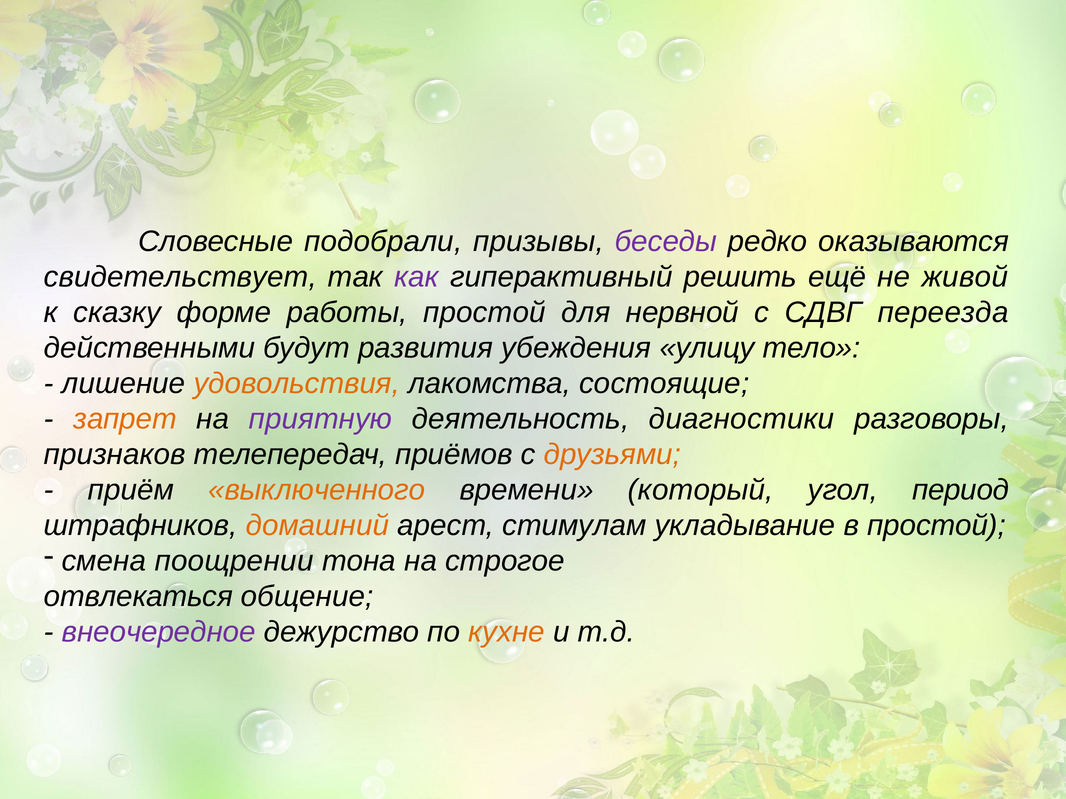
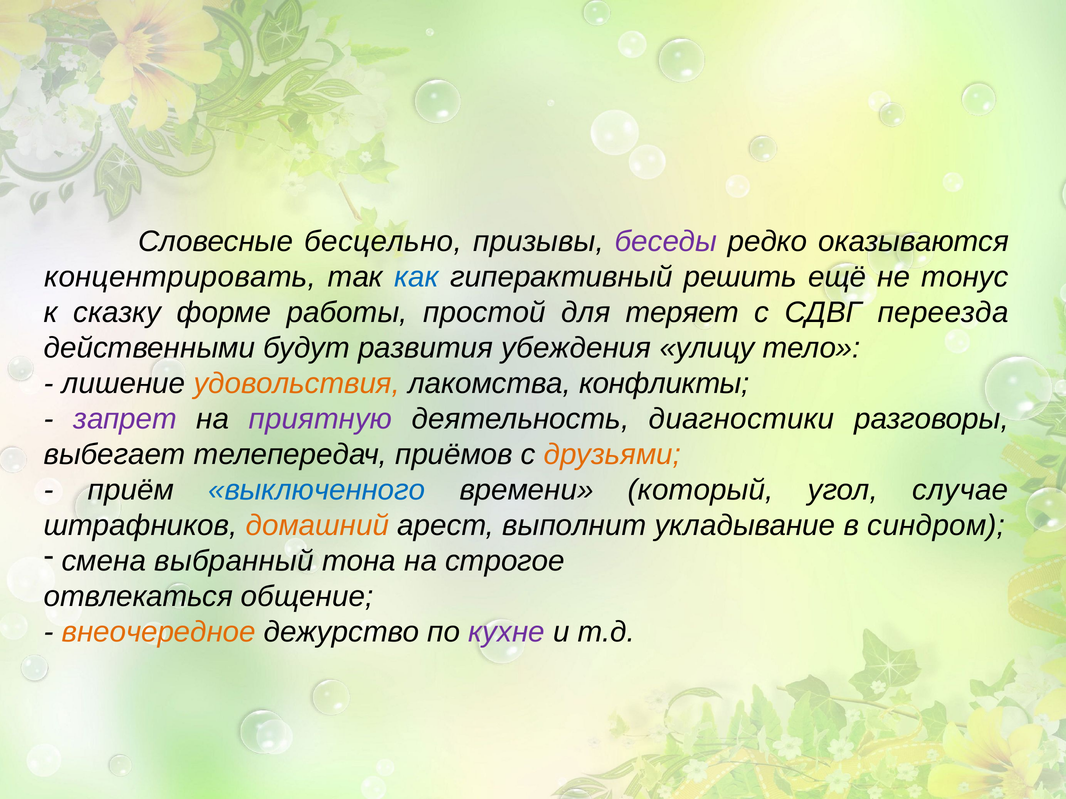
подобрали: подобрали -> бесцельно (383, 242)
свидетельствует: свидетельствует -> концентрировать (180, 277)
как colour: purple -> blue (416, 277)
живой: живой -> тонус (965, 277)
нервной: нервной -> теряет (682, 313)
состоящие: состоящие -> конфликты (664, 384)
запрет colour: orange -> purple (125, 419)
признаков: признаков -> выбегает (115, 455)
выключенного colour: orange -> blue (317, 490)
период: период -> случае (960, 490)
стимулам: стимулам -> выполнит (574, 526)
в простой: простой -> синдром (936, 526)
поощрении: поощрении -> выбранный (234, 561)
внеочередное colour: purple -> orange (159, 633)
кухне colour: orange -> purple (507, 633)
